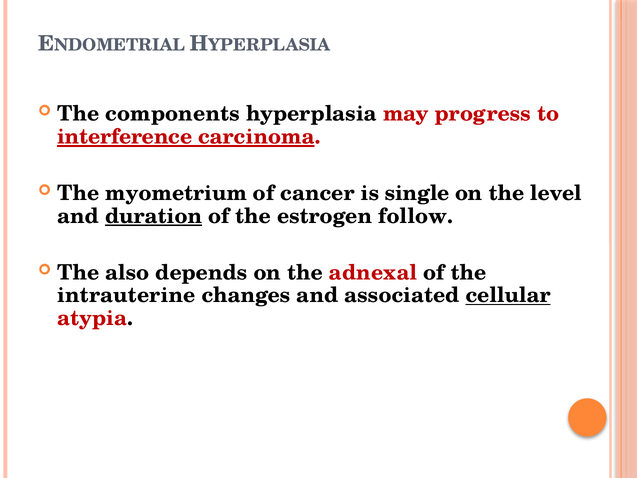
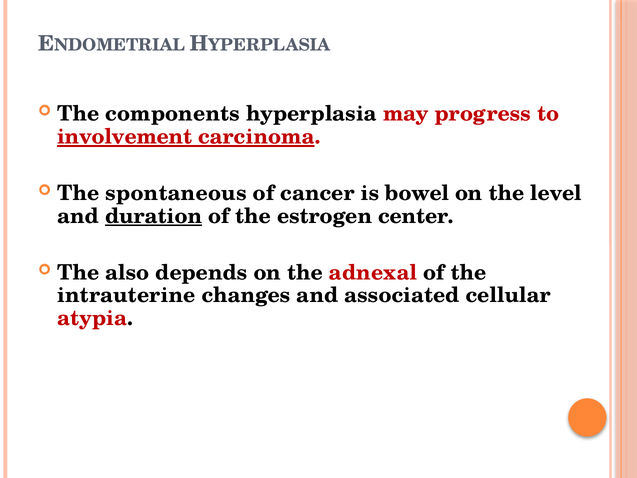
interference: interference -> involvement (125, 137)
myometrium: myometrium -> spontaneous (176, 193)
single: single -> bowel (417, 193)
follow: follow -> center (416, 216)
cellular underline: present -> none (508, 295)
